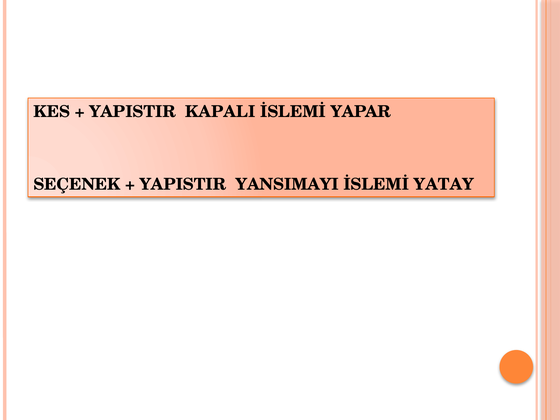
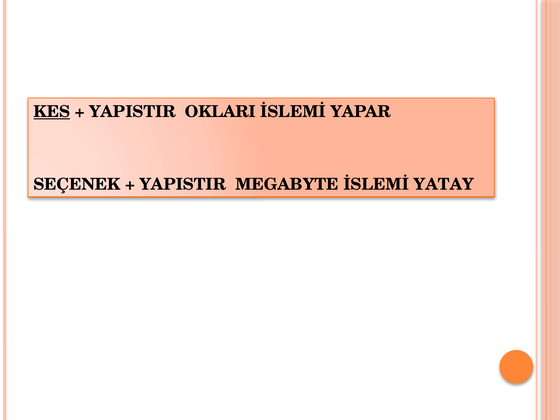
KES underline: none -> present (52, 112)
KAPALI: KAPALI -> OKLARI (220, 112)
YANSIMAYI: YANSIMAYI -> MEGABYTE (287, 185)
